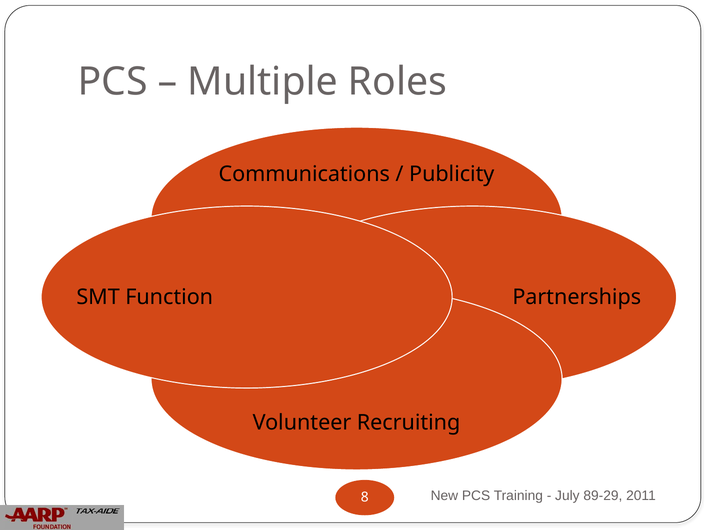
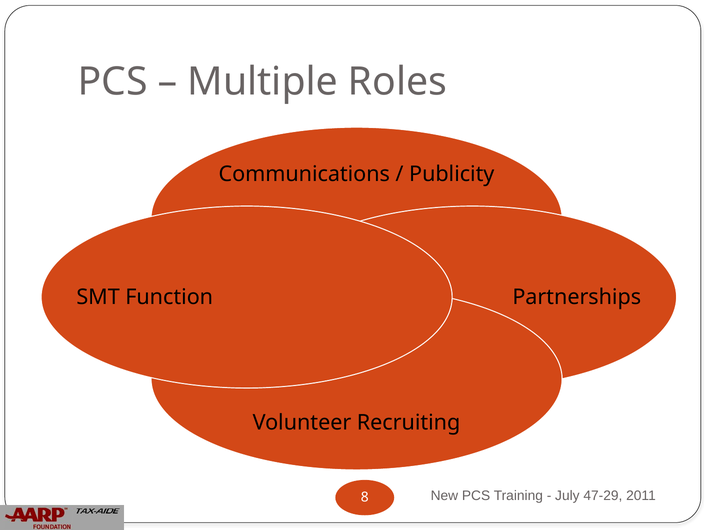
89-29: 89-29 -> 47-29 (603, 495)
